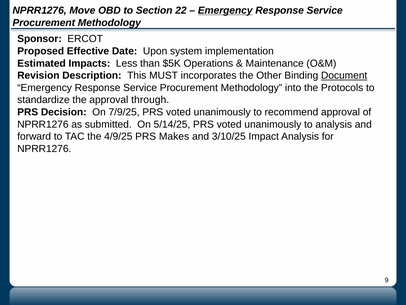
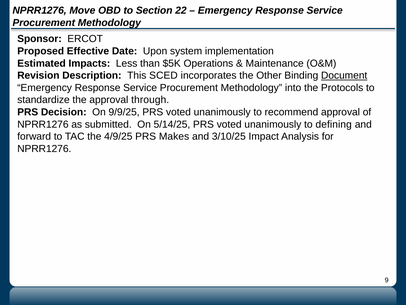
Emergency underline: present -> none (225, 10)
MUST: MUST -> SCED (163, 75)
7/9/25: 7/9/25 -> 9/9/25 (124, 112)
to analysis: analysis -> defining (334, 124)
